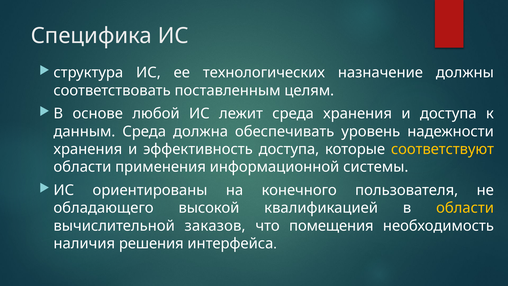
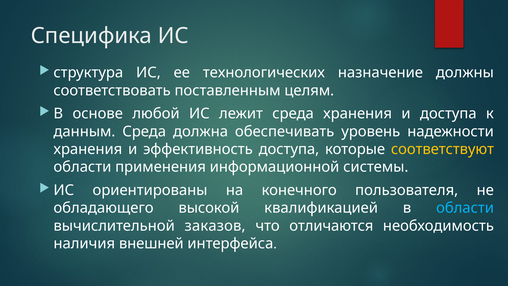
области colour: yellow -> light blue (465, 208)
помещения: помещения -> отличаются (331, 226)
решения: решения -> внешней (151, 243)
